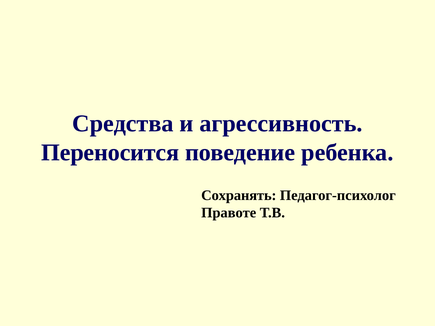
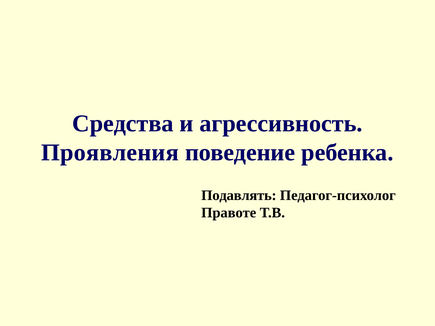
Переносится: Переносится -> Проявления (110, 152)
Сохранять: Сохранять -> Подавлять (239, 196)
